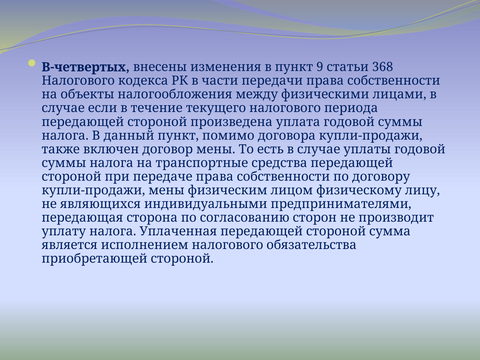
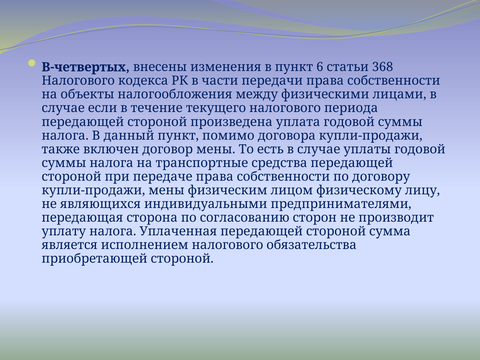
9: 9 -> 6 (320, 67)
